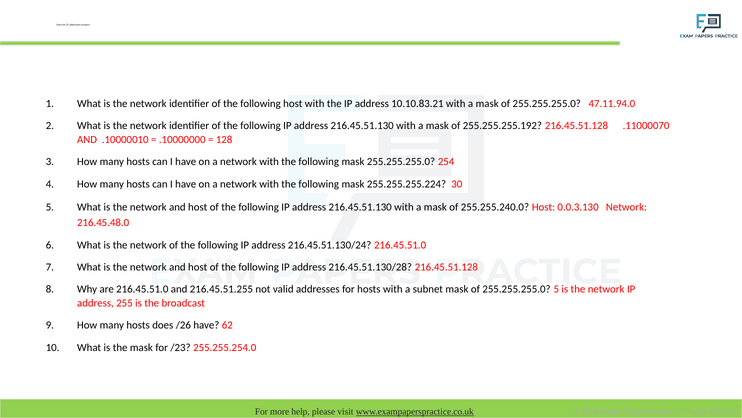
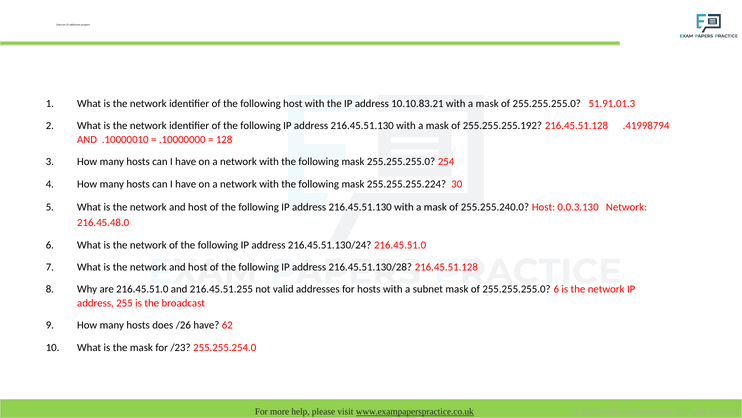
47.11.94.0: 47.11.94.0 -> 51.91.01.3 (612, 103)
.11000070: .11000070 -> .41998794 (646, 125)
255.255.255.0 5: 5 -> 6 (556, 289)
